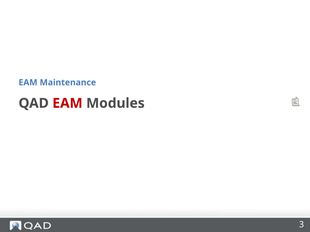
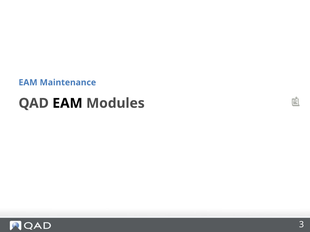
EAM colour: red -> black (67, 103)
